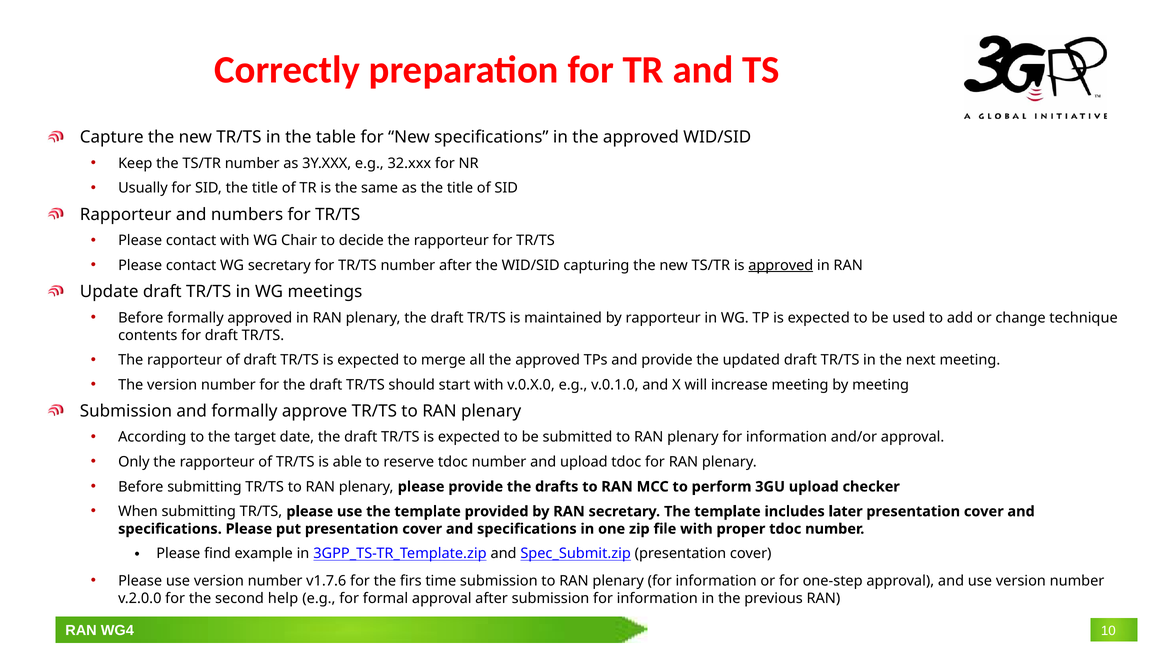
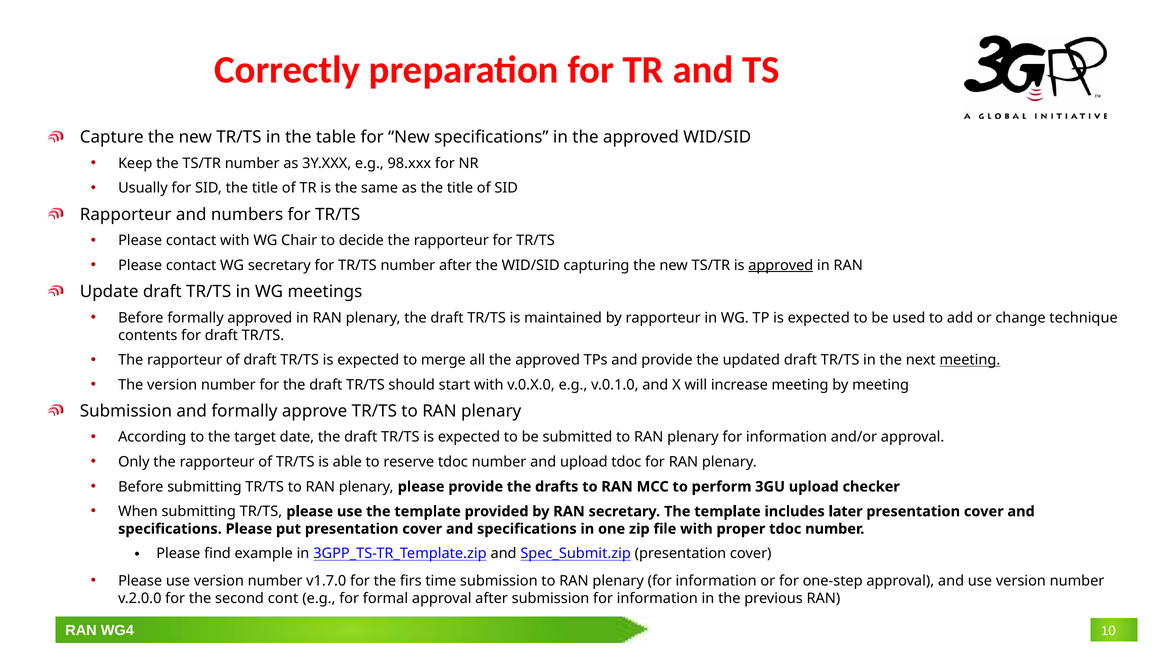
32.xxx: 32.xxx -> 98.xxx (409, 163)
meeting underline: none -> present (970, 360)
v1.7.6: v1.7.6 -> v1.7.0 (326, 581)
help: help -> cont (283, 599)
